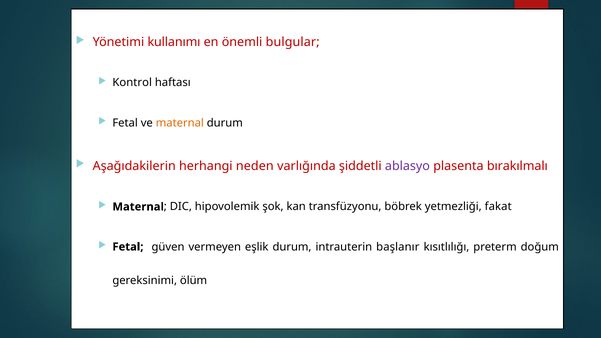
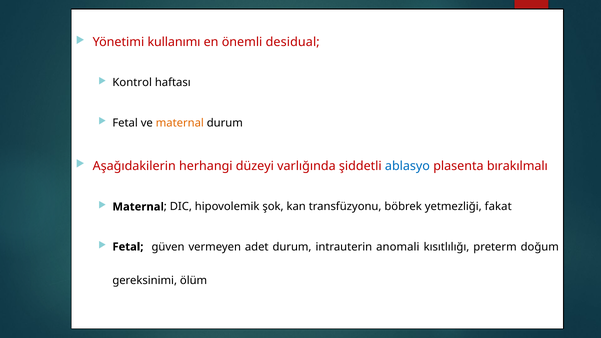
bulgular: bulgular -> desidual (293, 42)
neden: neden -> düzeyi (255, 166)
ablasyo colour: purple -> blue (407, 166)
eşlik: eşlik -> adet (257, 247)
başlanır: başlanır -> anomali (398, 247)
